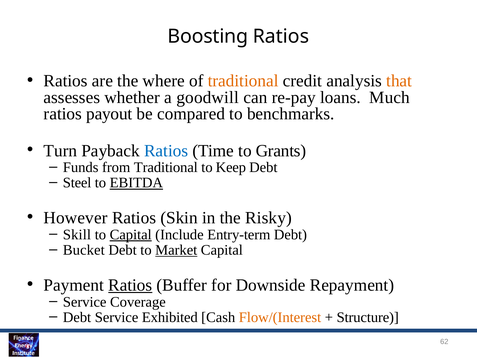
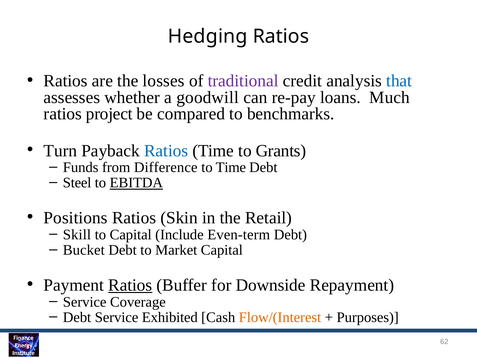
Boosting: Boosting -> Hedging (208, 36)
where: where -> losses (164, 81)
traditional colour: orange -> purple (243, 81)
that colour: orange -> blue (399, 81)
payout: payout -> project (109, 114)
from Traditional: Traditional -> Difference (166, 167)
to Keep: Keep -> Time (231, 167)
However: However -> Positions (76, 218)
Risky: Risky -> Retail (269, 218)
Capital underline: present -> none (131, 234)
Entry-term: Entry-term -> Even-term (239, 234)
Market underline: present -> none (176, 250)
Structure: Structure -> Purposes (368, 317)
